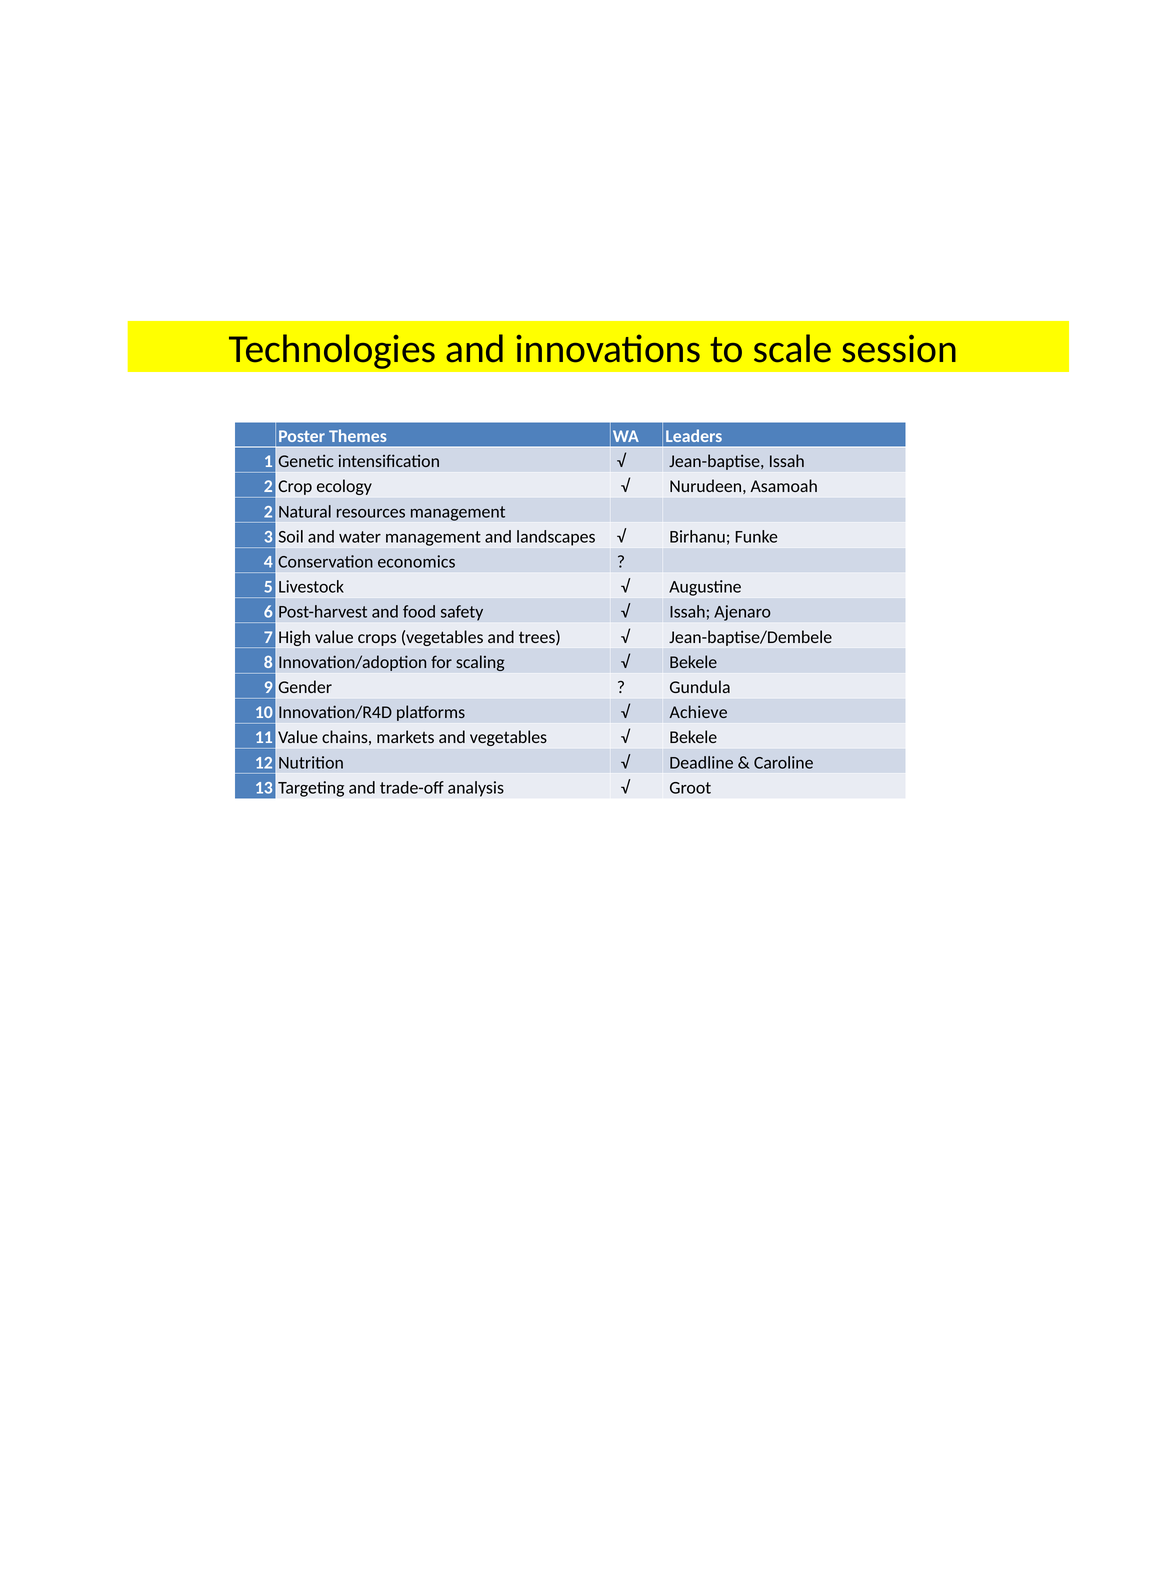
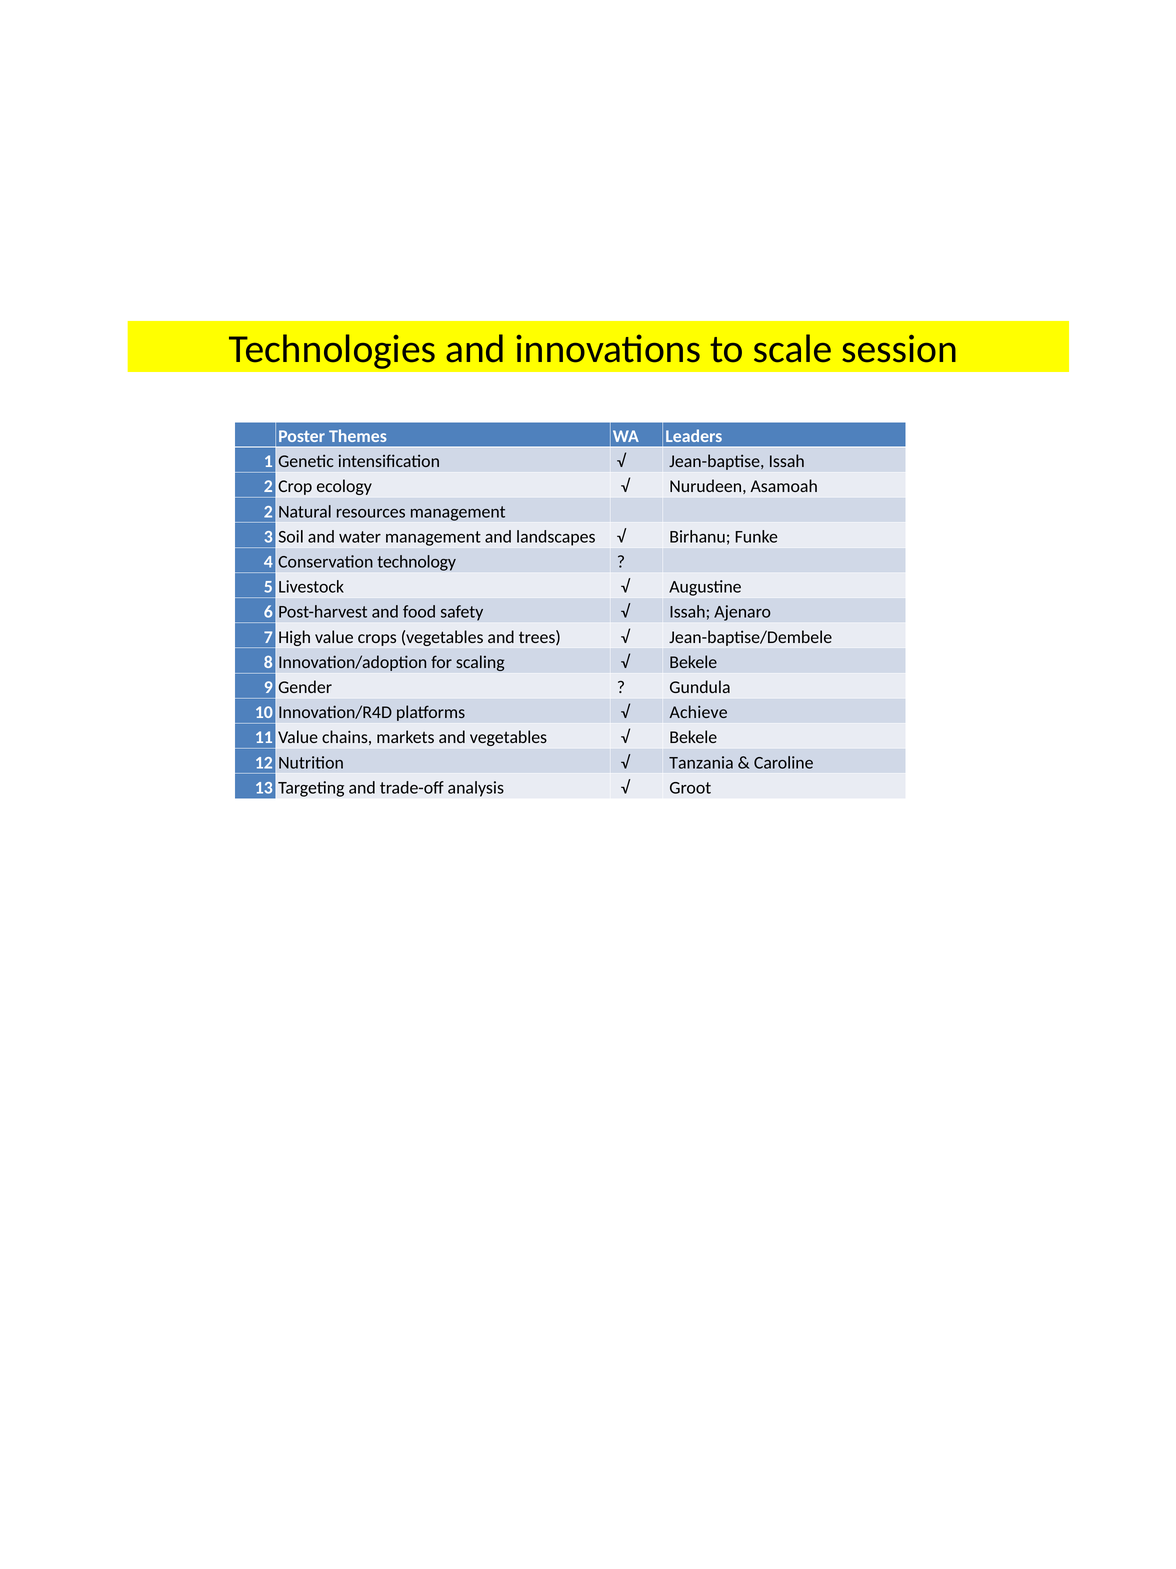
economics: economics -> technology (417, 562)
Deadline: Deadline -> Tanzania (702, 762)
